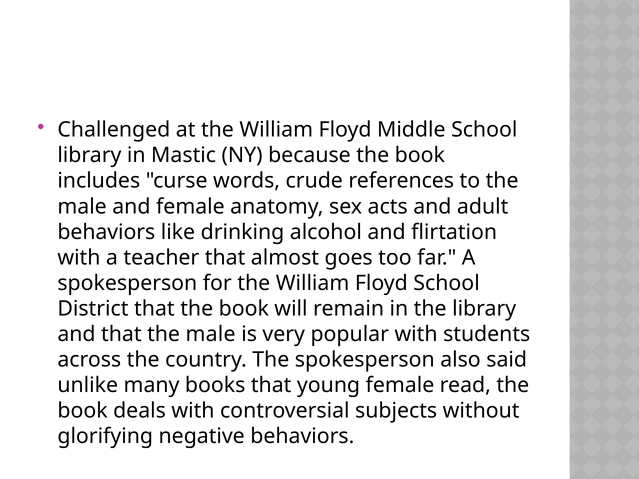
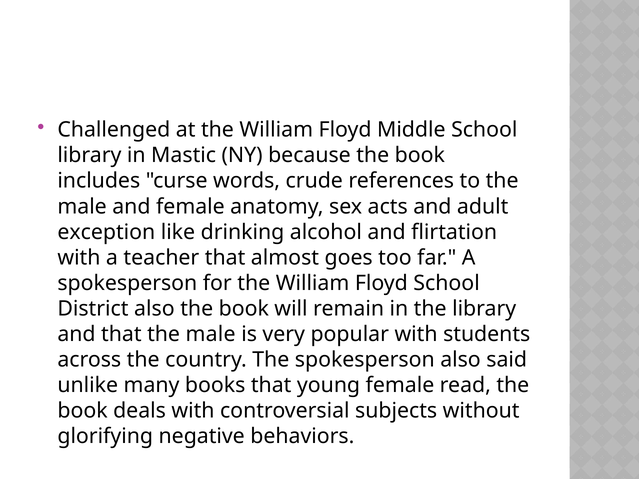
behaviors: behaviors -> exception (106, 232)
District that: that -> also (154, 309)
